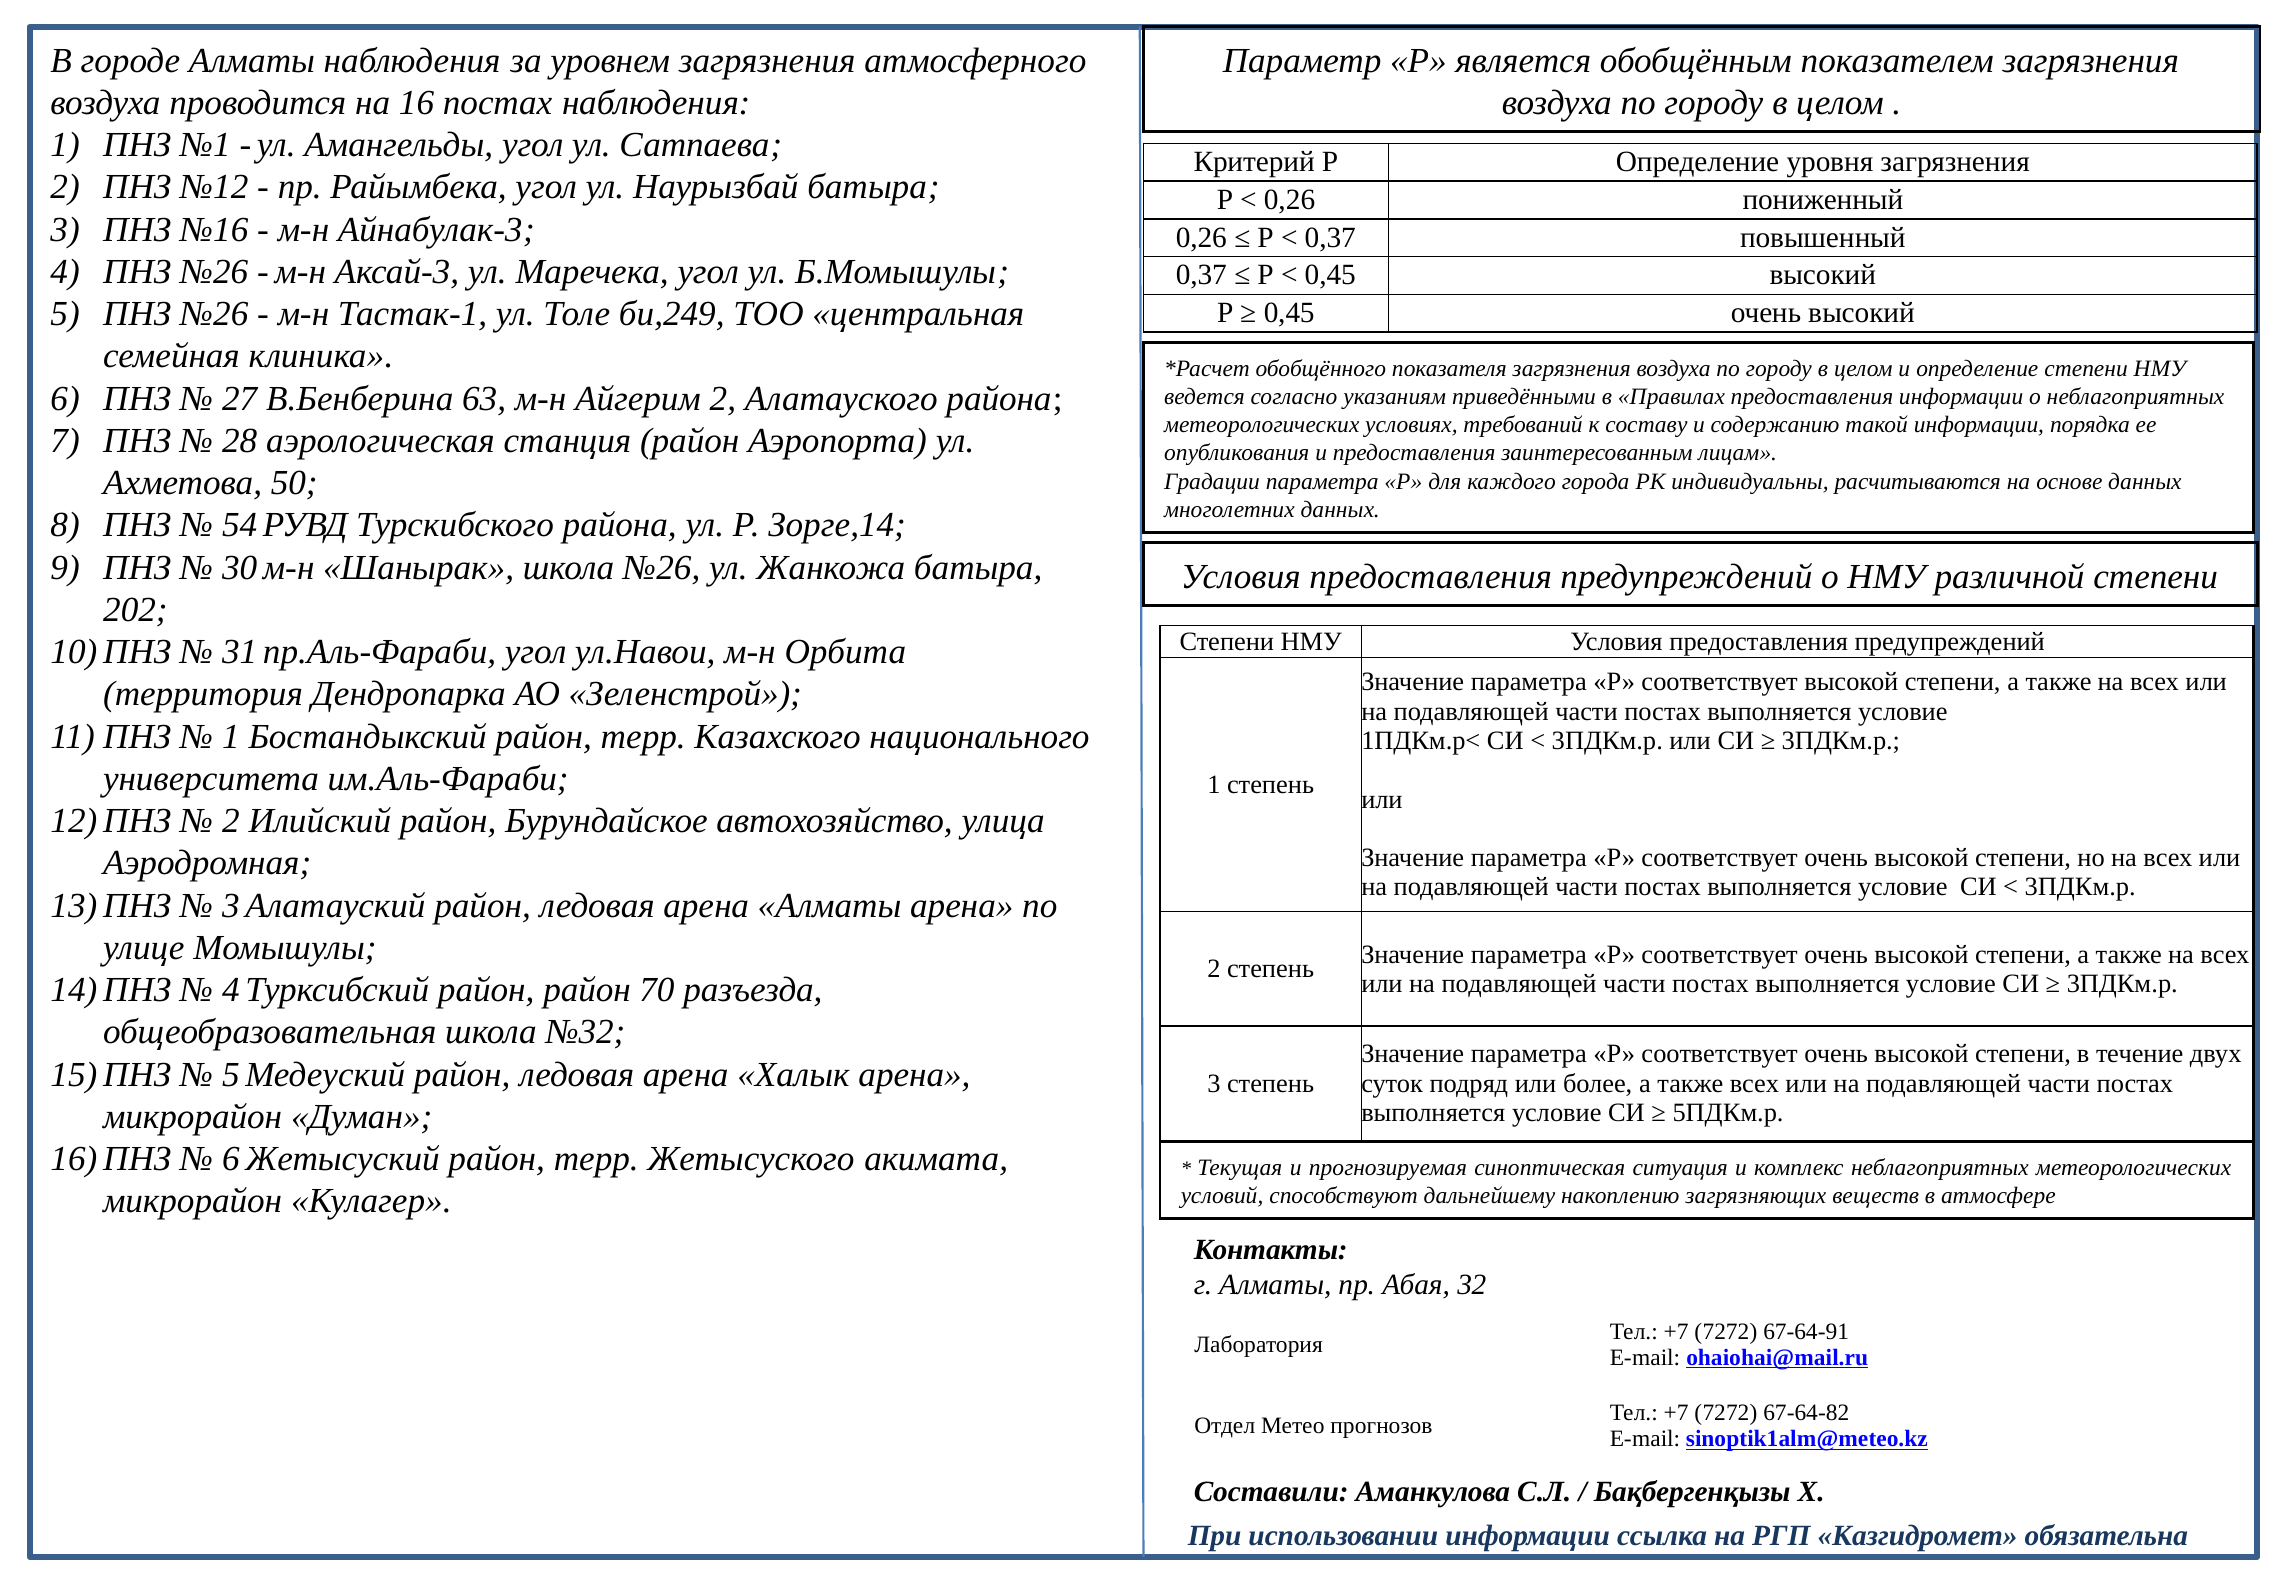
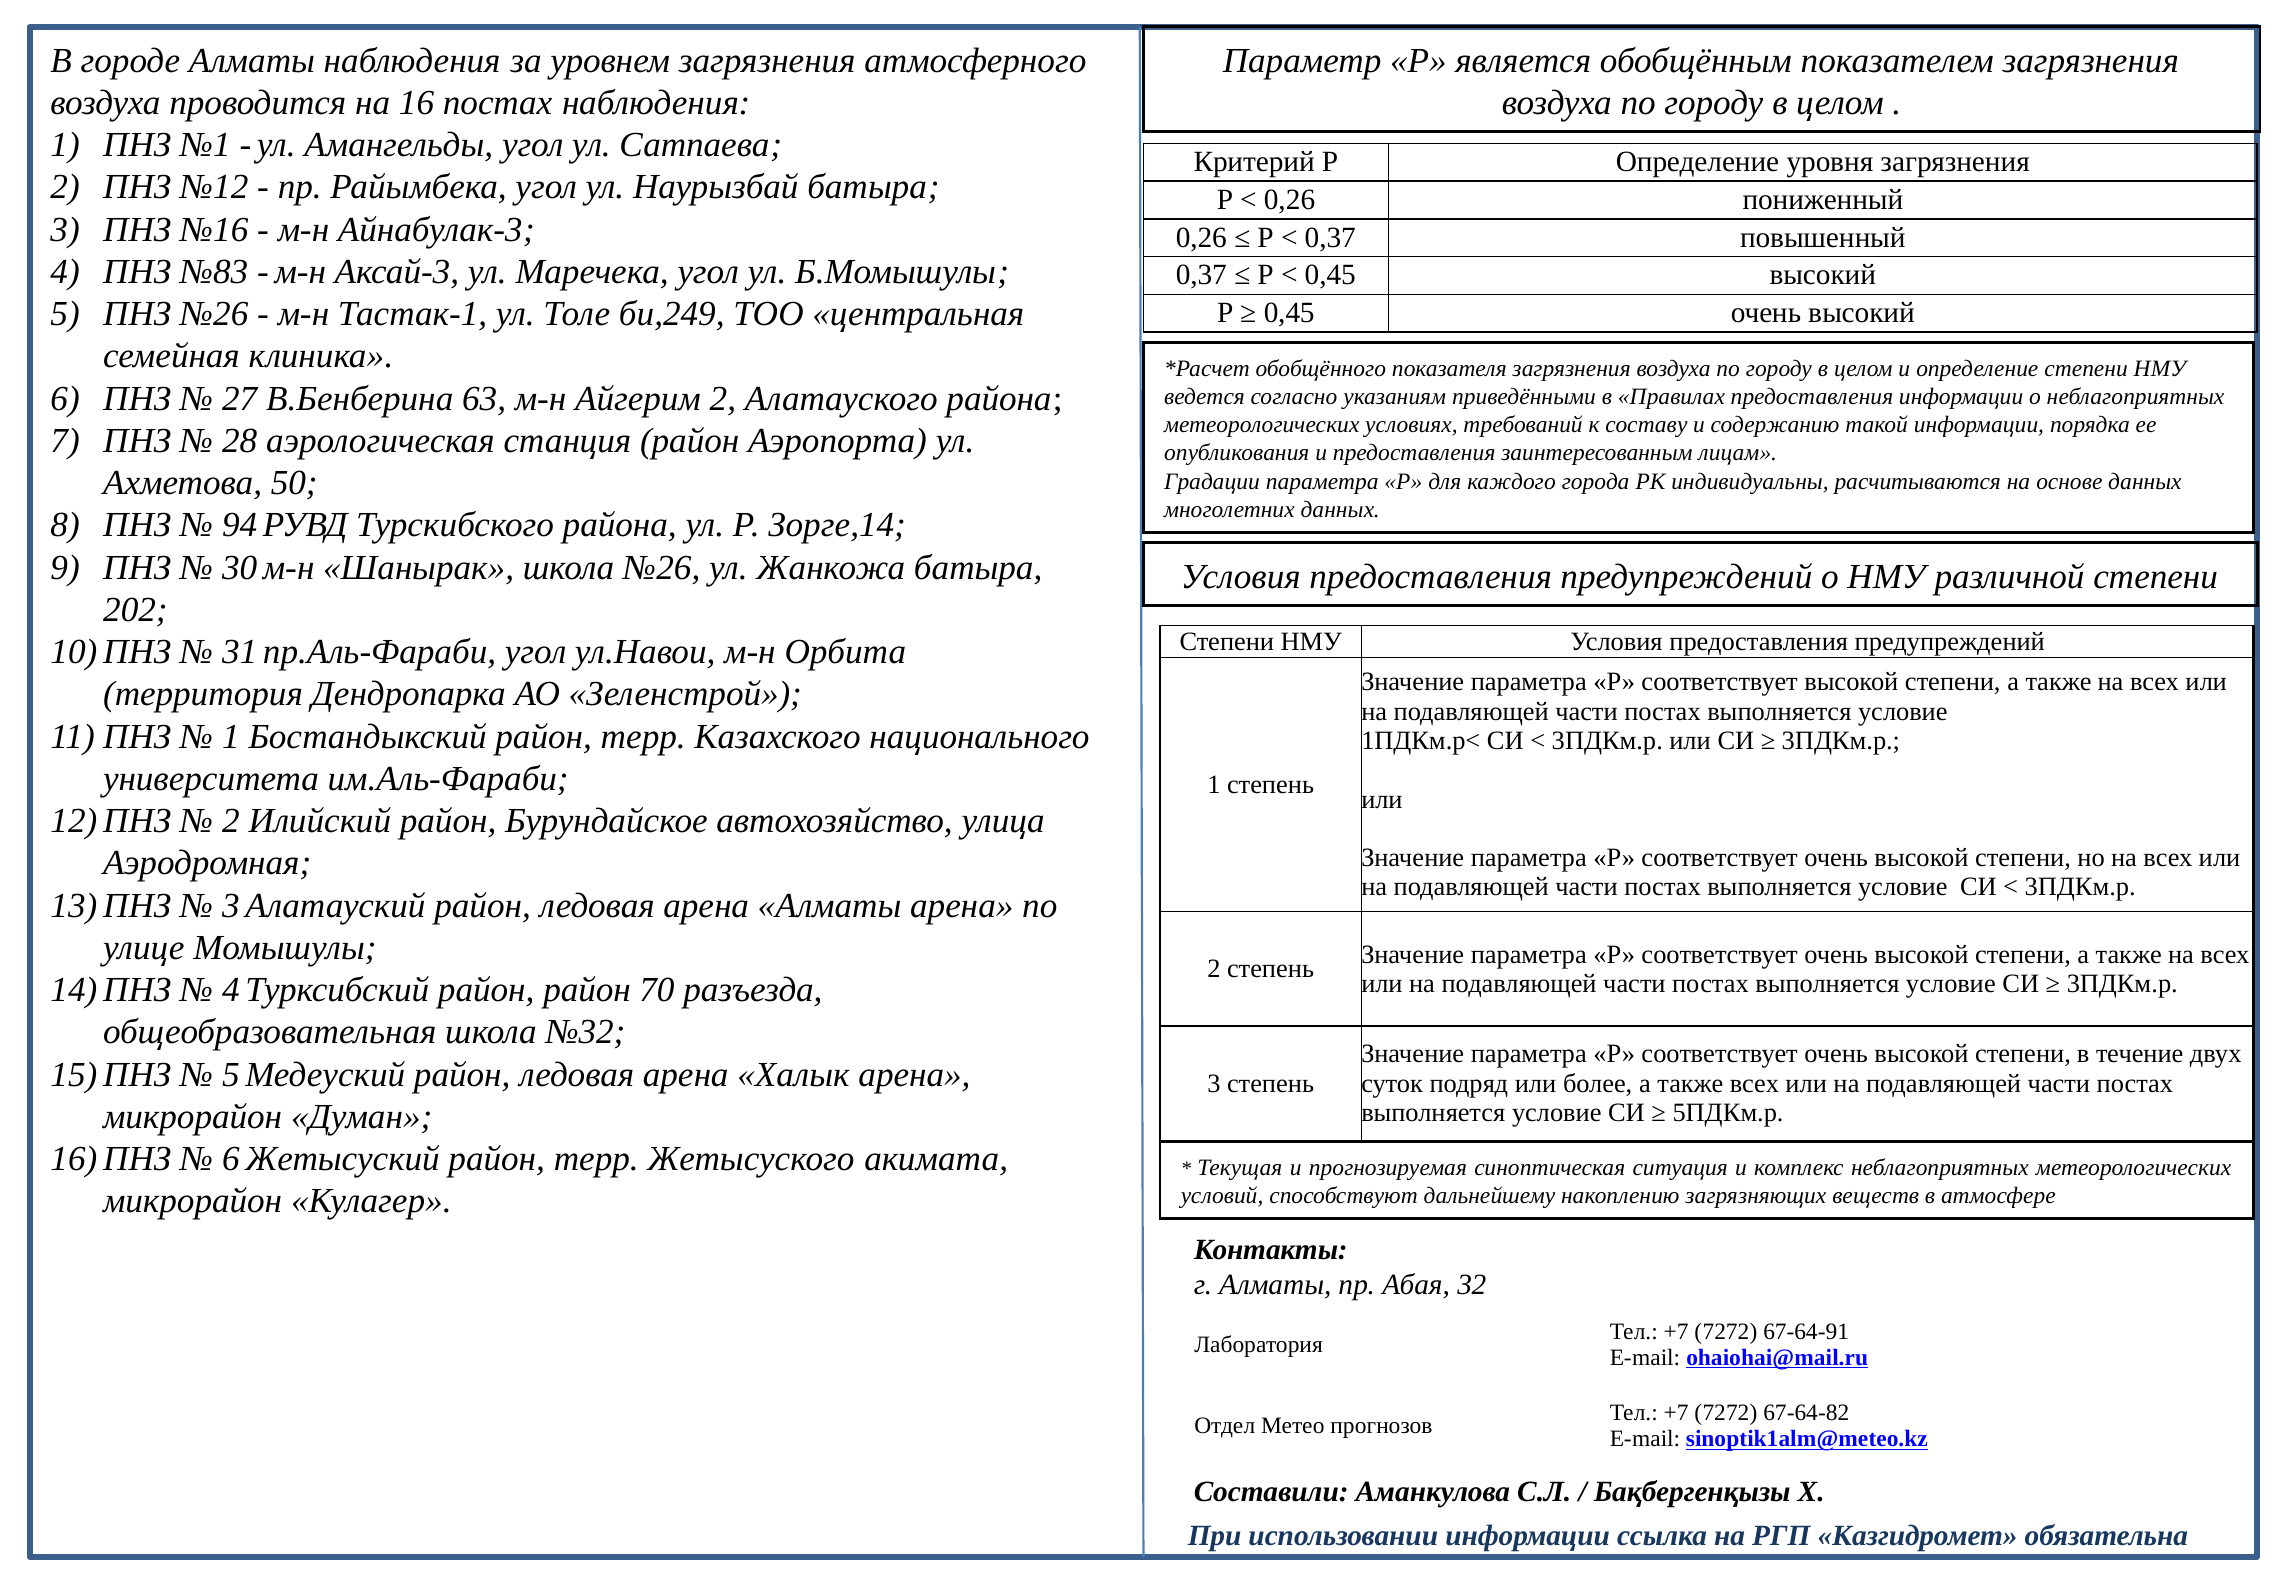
4 ПНЗ №26: №26 -> №83 (214, 272)
54: 54 -> 94 (240, 525)
